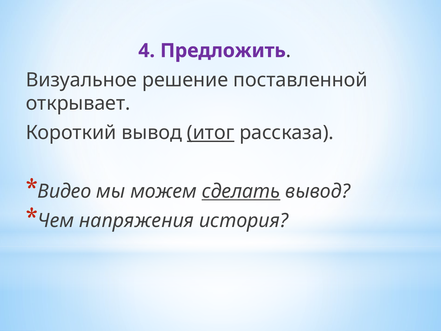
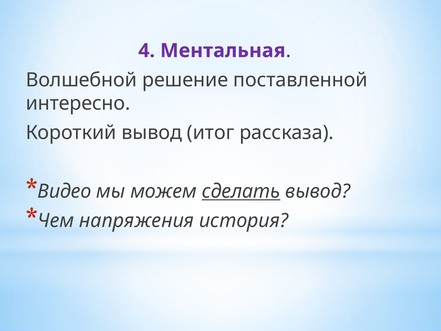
Предложить: Предложить -> Ментальная (223, 51)
Визуальное: Визуальное -> Волшебной (81, 80)
открывает: открывает -> интересно (78, 103)
итог underline: present -> none (211, 133)
